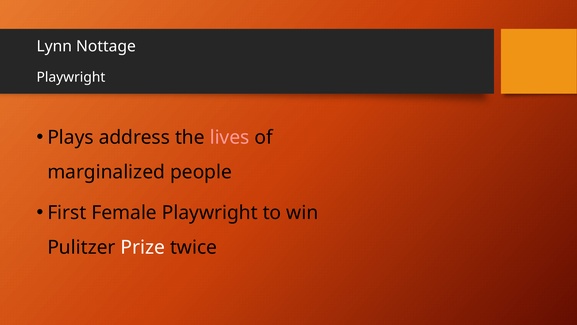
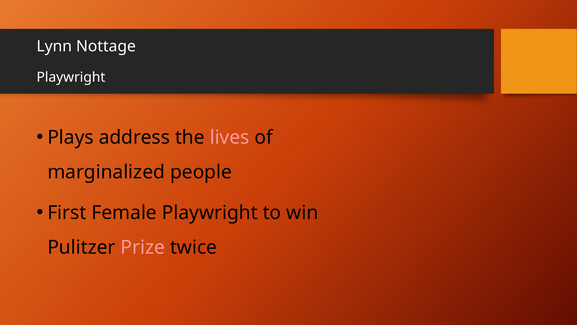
Prize colour: white -> pink (143, 247)
